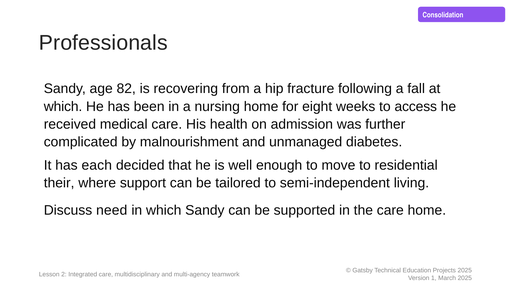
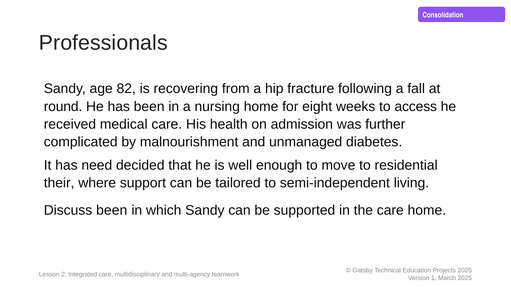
which: which -> round (63, 107)
each: each -> need (97, 165)
Discuss need: need -> been (112, 211)
